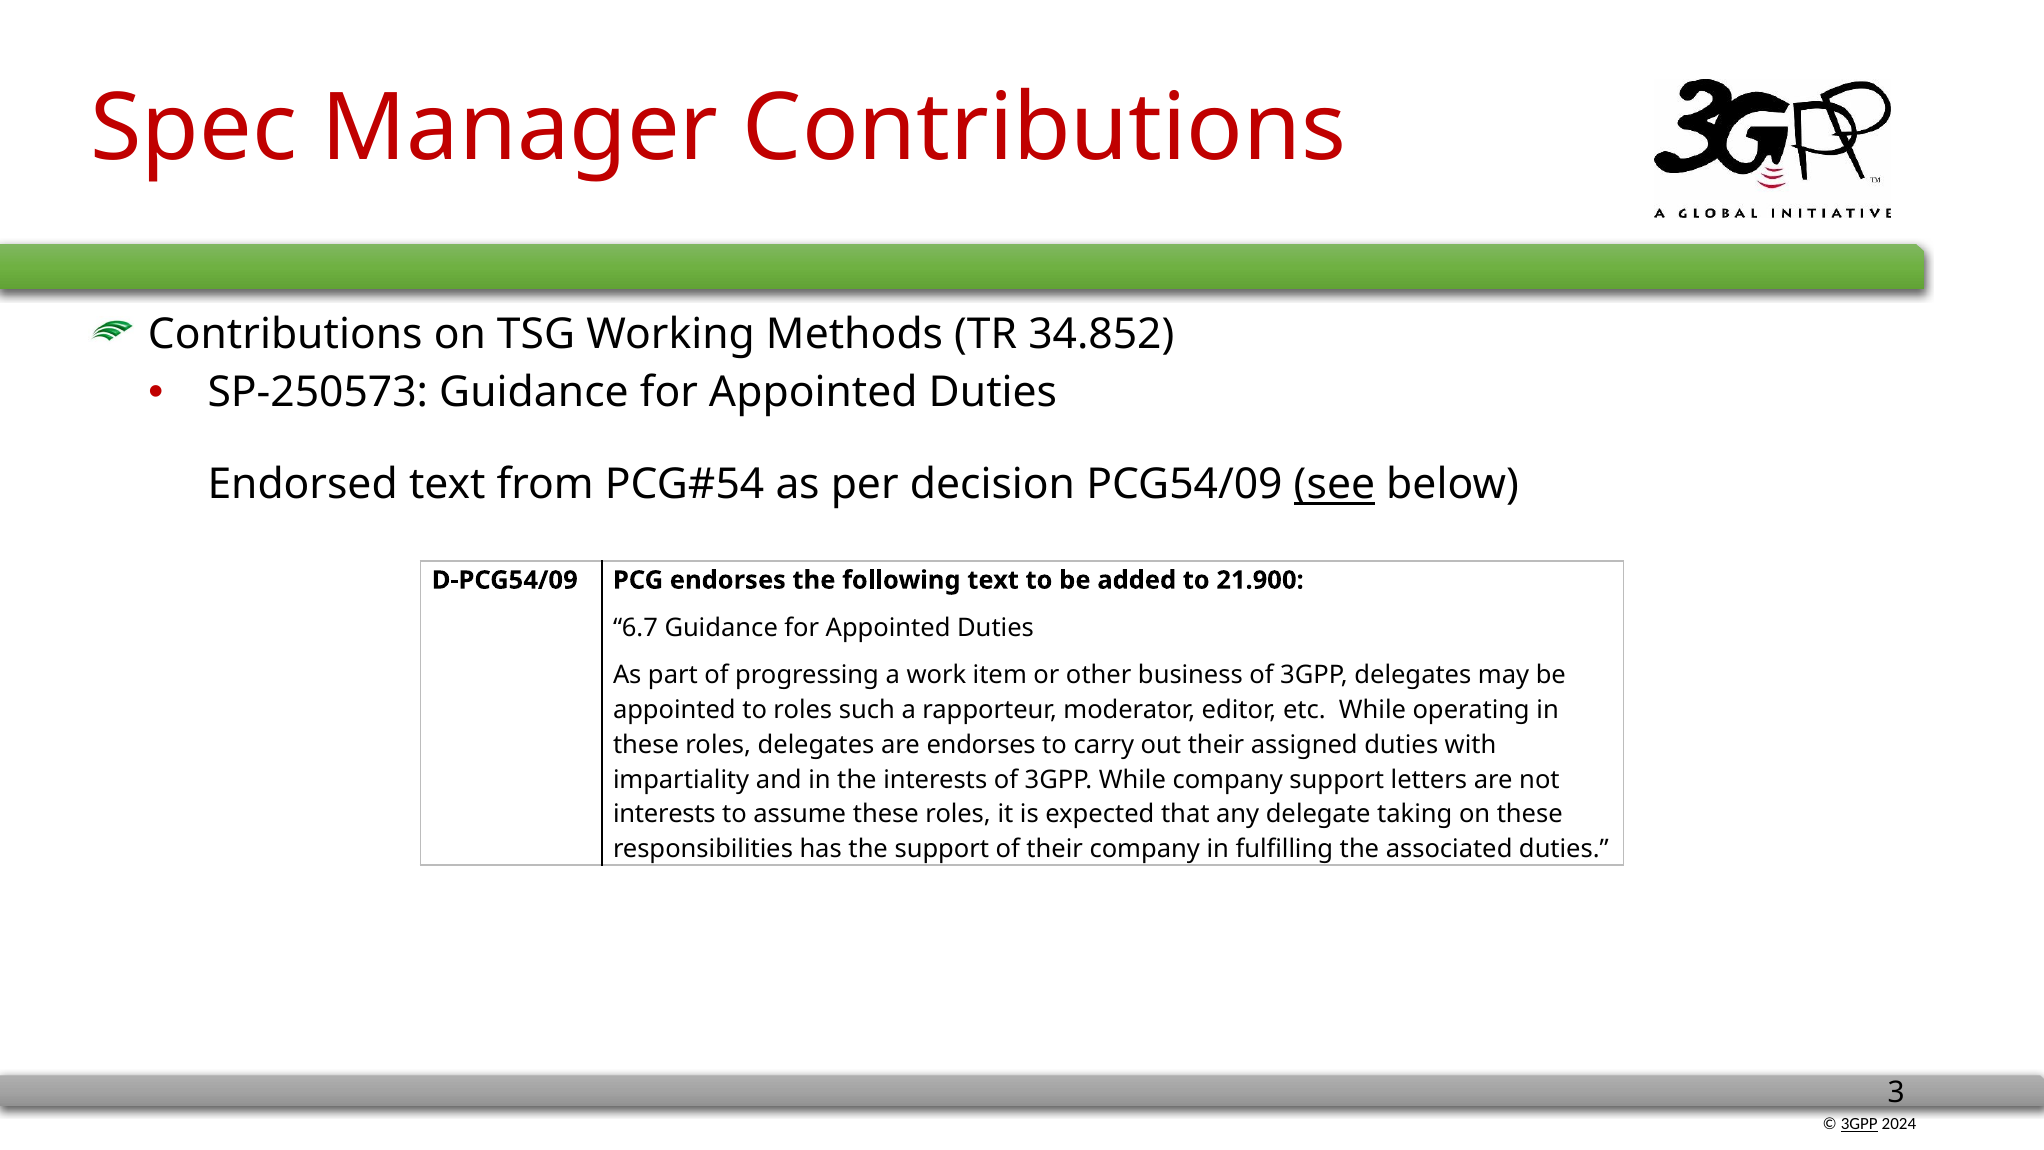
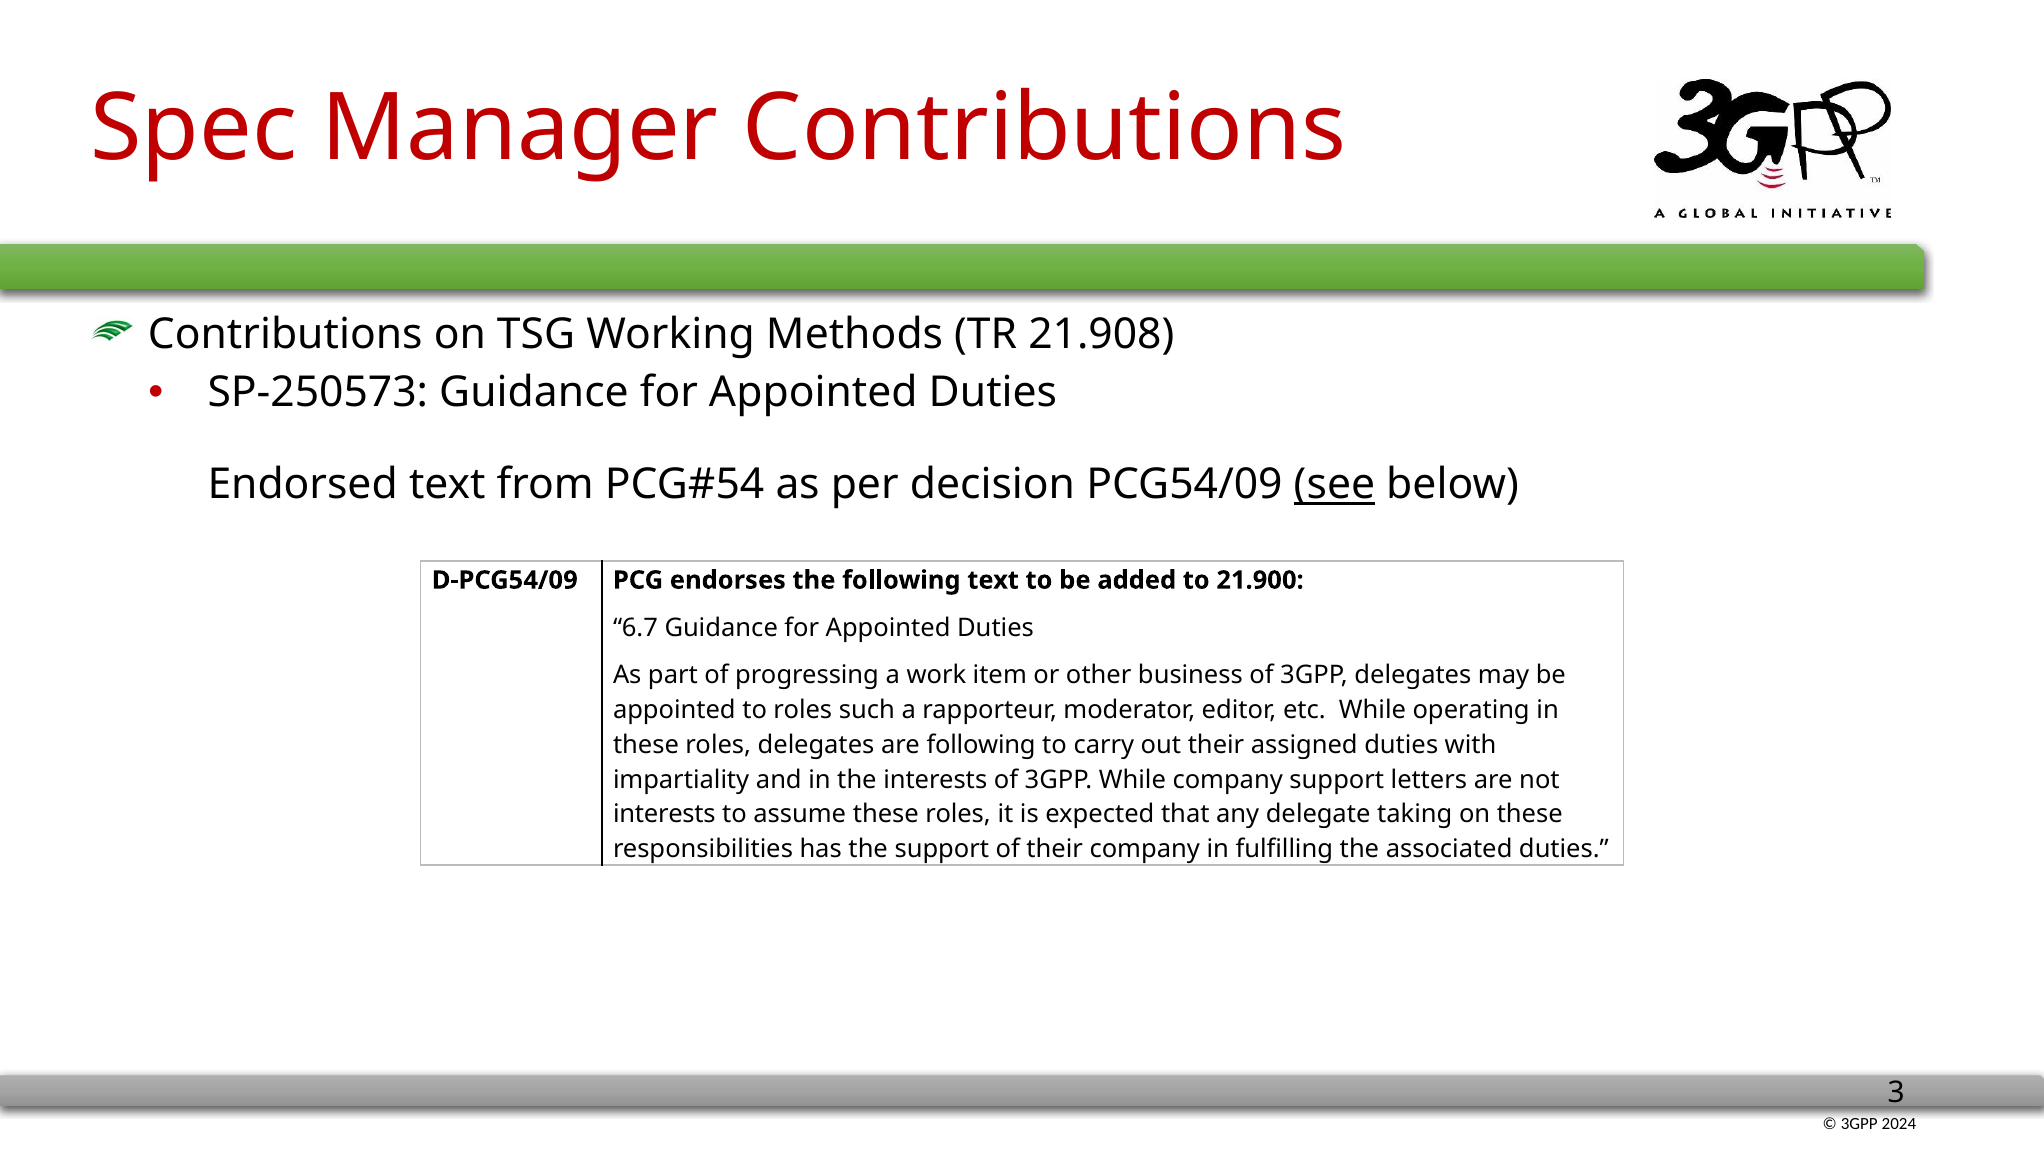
34.852: 34.852 -> 21.908 (1101, 334)
are endorses: endorses -> following (981, 745)
3GPP underline: present -> none (1859, 1124)
